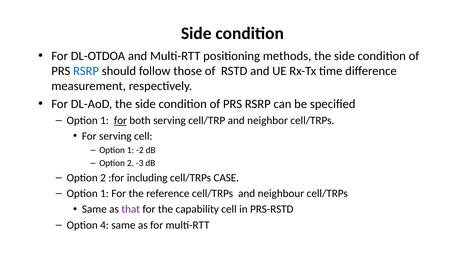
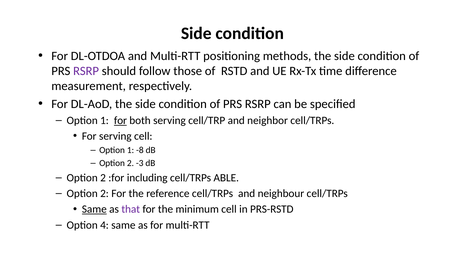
RSRP colour: blue -> purple (86, 71)
-2: -2 -> -8 (140, 150)
CASE: CASE -> ABLE (226, 178)
1: 1 -> 2 (104, 193)
Same underline: none -> present (94, 209)
capability: capability -> minimum (197, 209)
